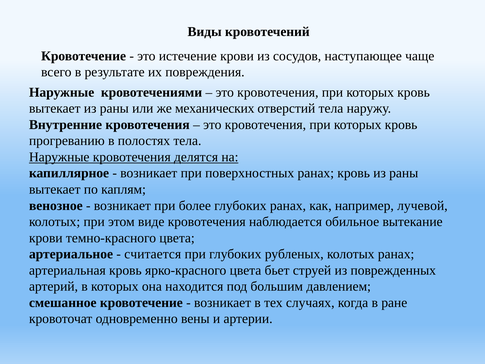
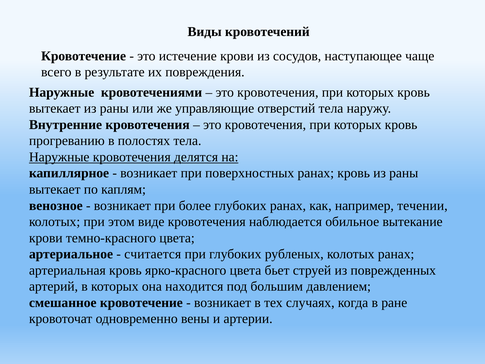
механических: механических -> управляющие (215, 108)
лучевой: лучевой -> течении (422, 205)
